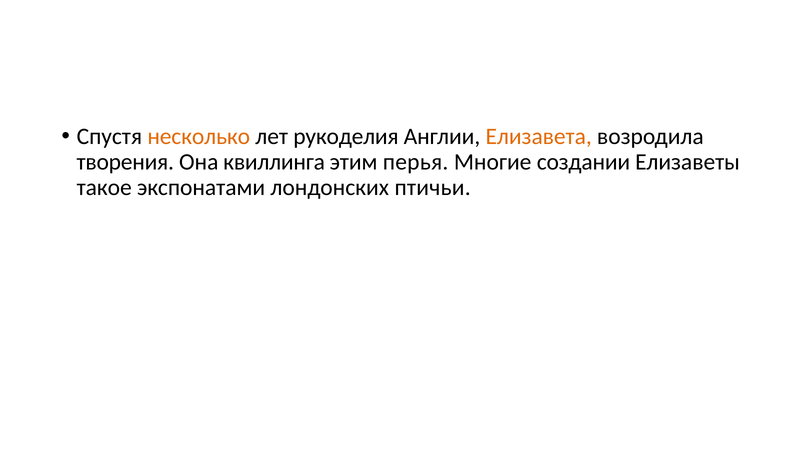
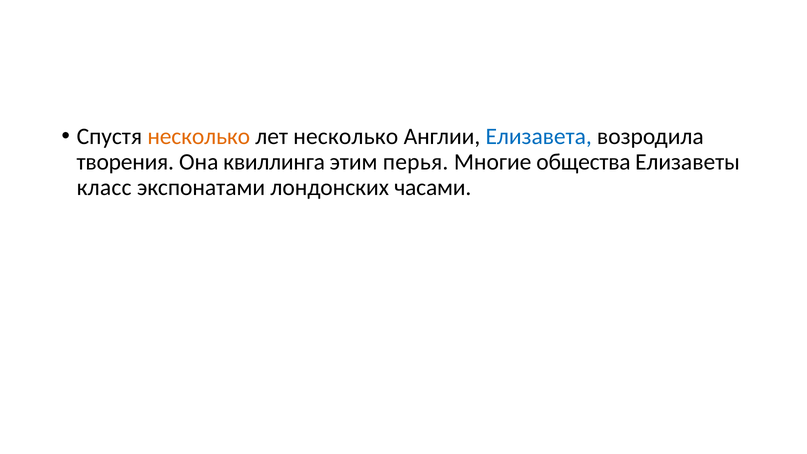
лет рукоделия: рукоделия -> несколько (346, 136)
Елизавета colour: orange -> blue (539, 136)
создании: создании -> общества (583, 162)
такое: такое -> класс (104, 187)
птичьи: птичьи -> часами (433, 187)
